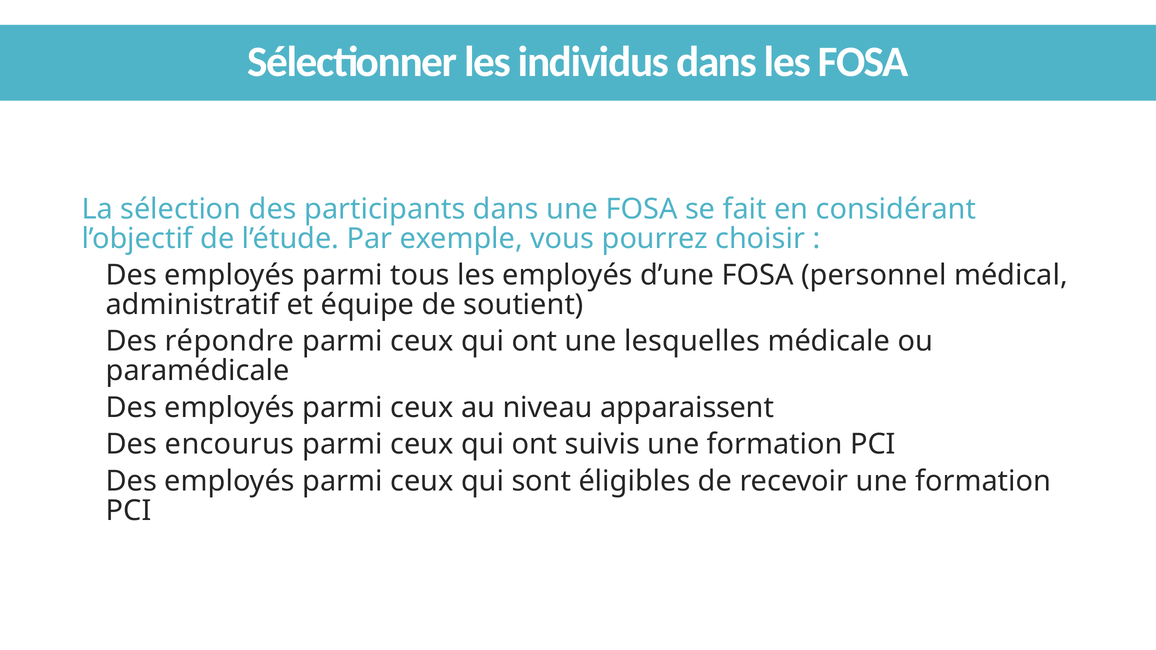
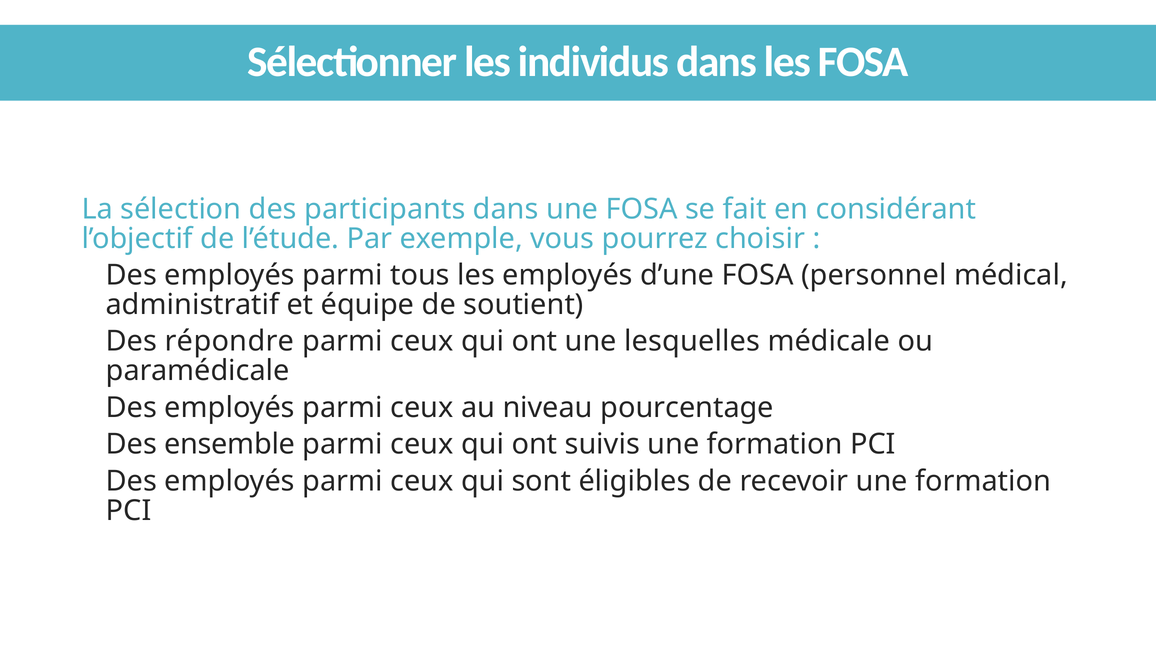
apparaissent: apparaissent -> pourcentage (687, 408)
encourus: encourus -> ensemble (230, 445)
